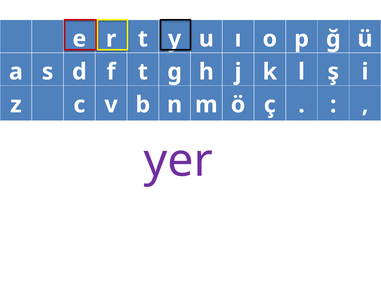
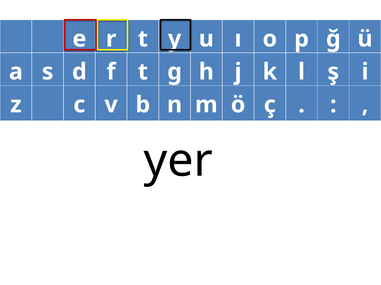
yer colour: purple -> black (178, 161)
